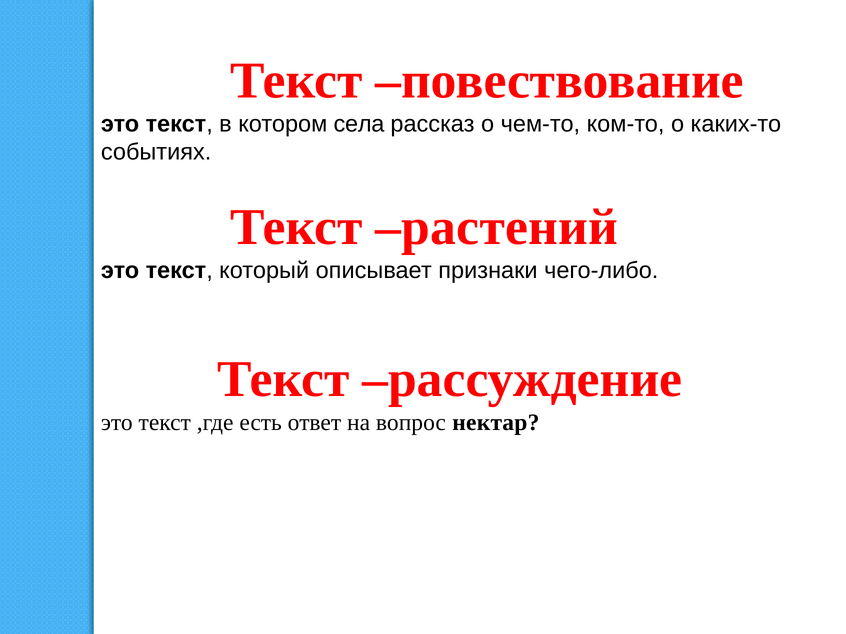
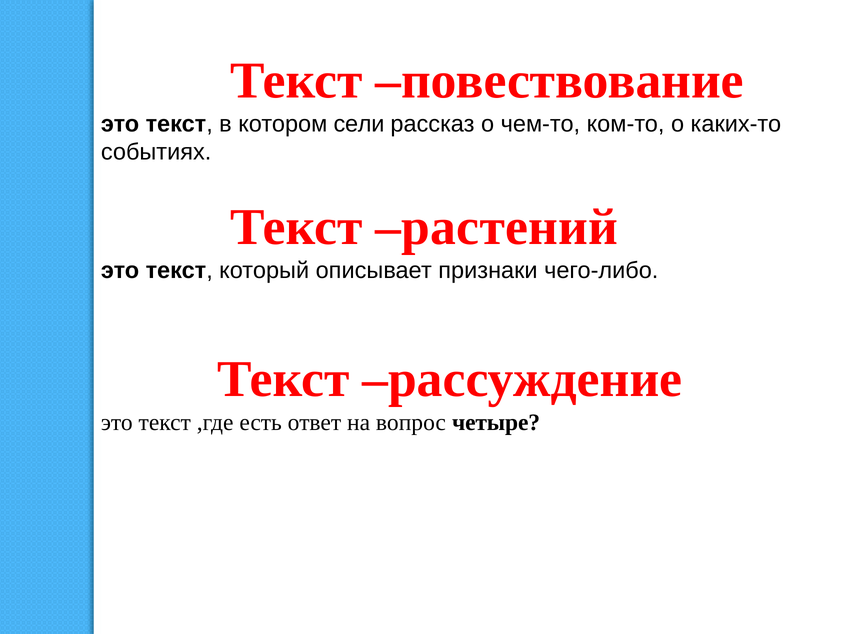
села: села -> сели (359, 124)
нектар: нектар -> четыре (496, 423)
